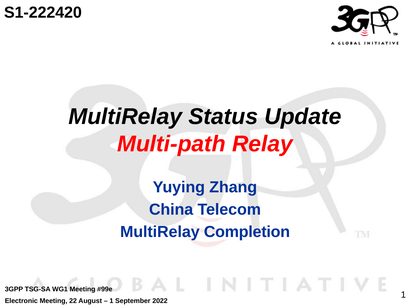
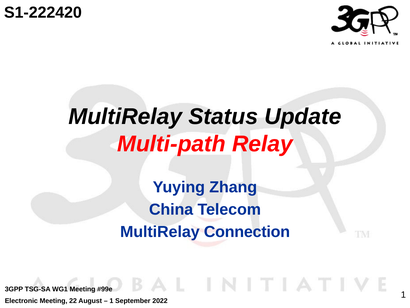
Completion: Completion -> Connection (247, 232)
